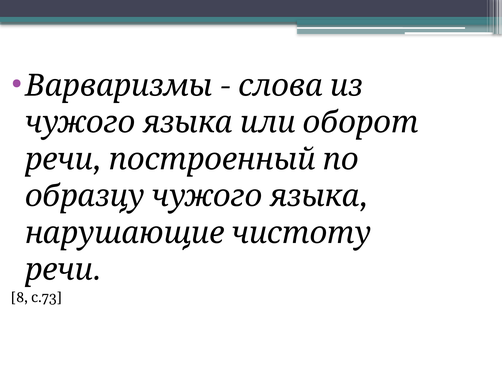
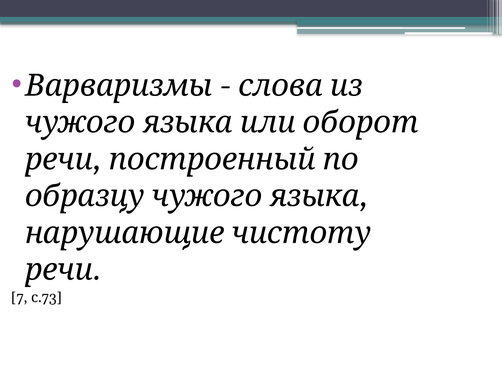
8: 8 -> 7 (19, 298)
